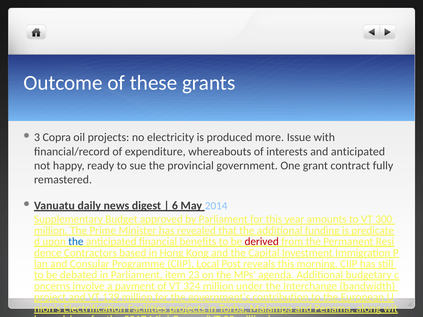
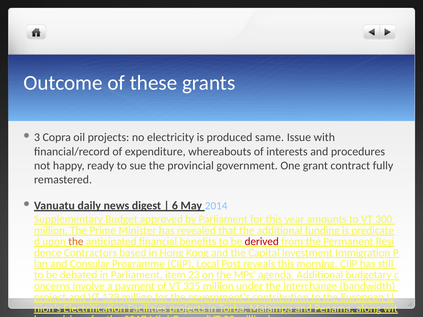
more: more -> same (270, 138)
and anticipated: anticipated -> procedures (358, 152)
the colour: blue -> orange (76, 242)
324: 324 -> 335 (192, 286)
